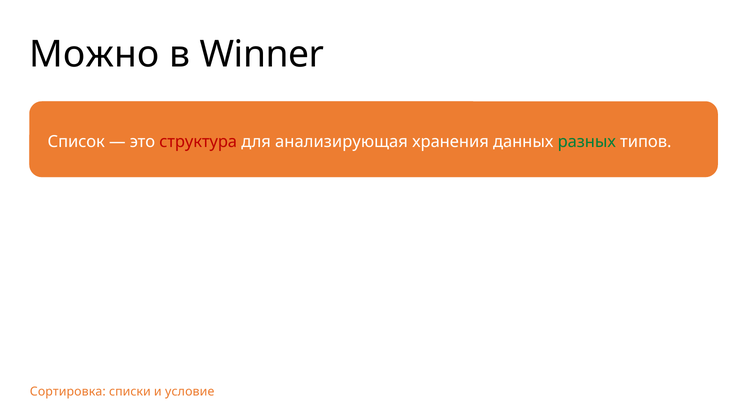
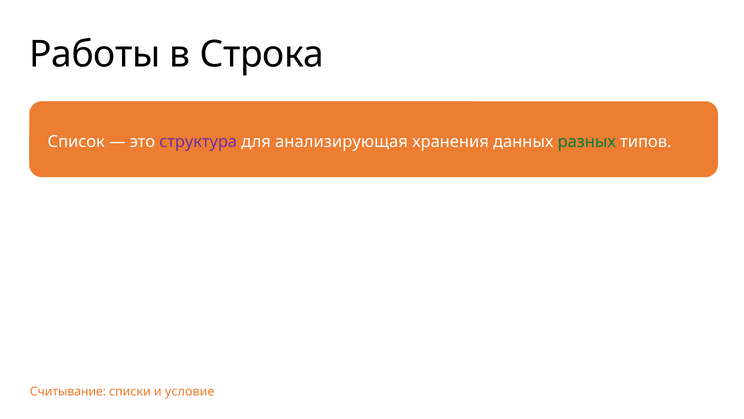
Можно: Можно -> Работы (95, 54)
Winner: Winner -> Строка (262, 54)
структура colour: red -> purple (198, 142)
Сортировка: Сортировка -> Считывание (68, 391)
